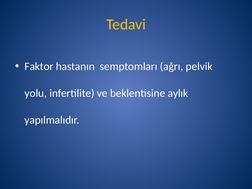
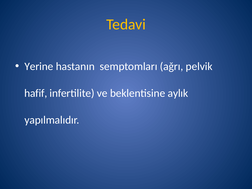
Faktor: Faktor -> Yerine (39, 66)
yolu: yolu -> hafif (36, 93)
